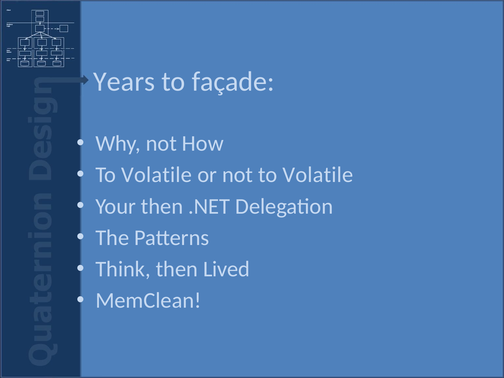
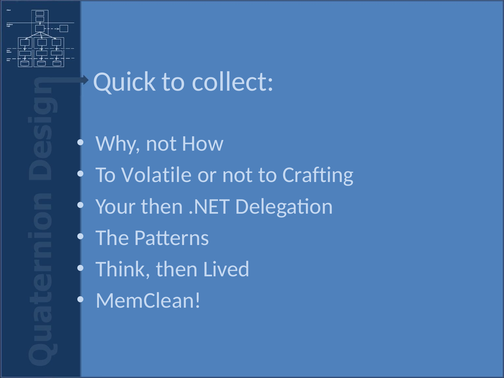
Years: Years -> Quick (124, 82)
façade: façade -> collect (233, 82)
not to Volatile: Volatile -> Crafting (318, 175)
